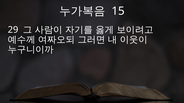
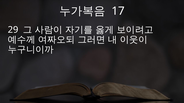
15: 15 -> 17 (118, 11)
